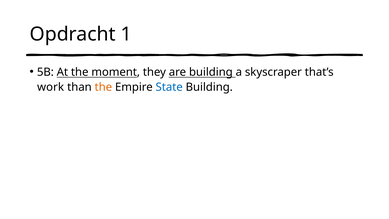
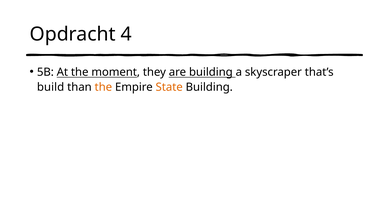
1: 1 -> 4 (126, 34)
work: work -> build (51, 87)
State colour: blue -> orange (169, 87)
